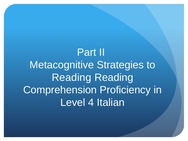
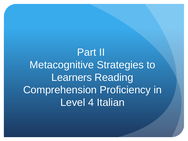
Reading: Reading -> Learners (72, 77)
